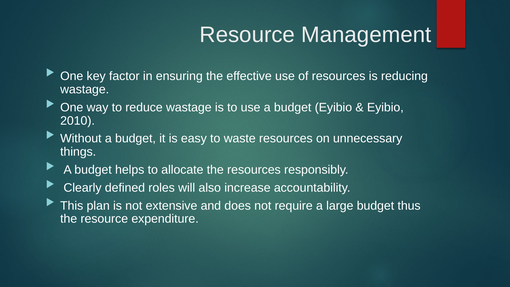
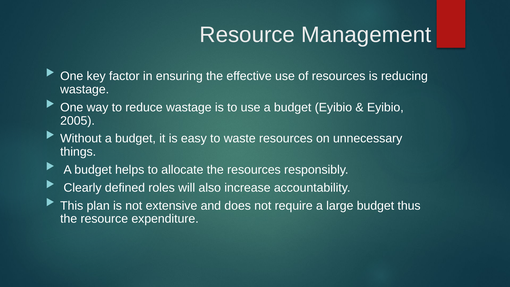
2010: 2010 -> 2005 (77, 121)
